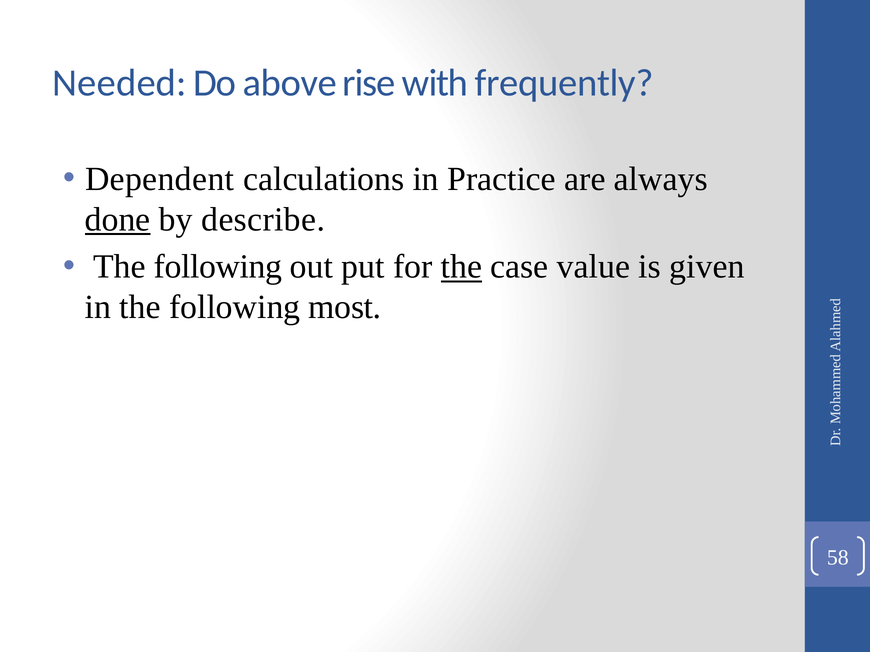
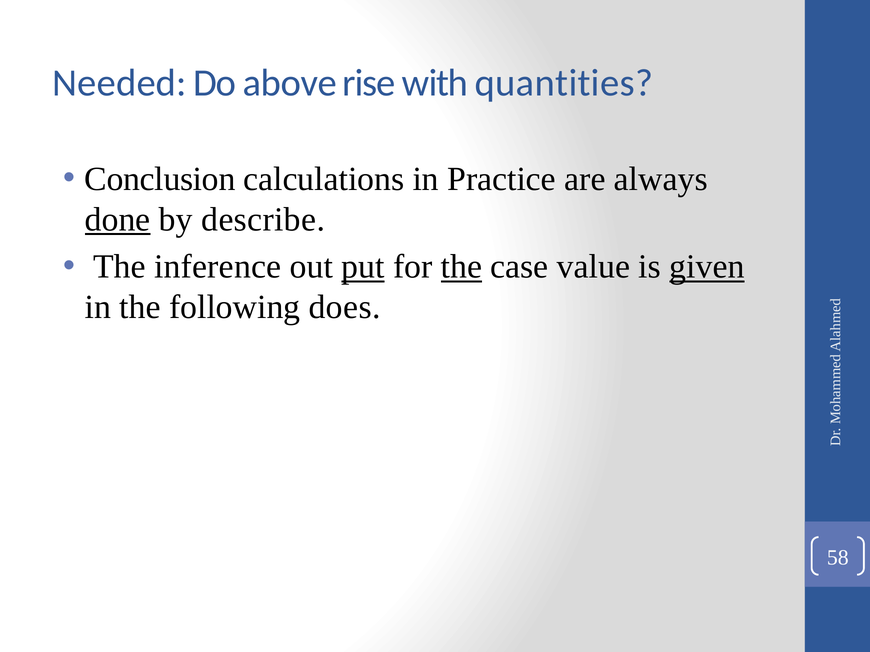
frequently: frequently -> quantities (564, 83)
Dependent: Dependent -> Conclusion (160, 179)
following: following -> inference (218, 267)
put underline: none -> present (363, 267)
given underline: none -> present (707, 267)
most: most -> does (345, 308)
